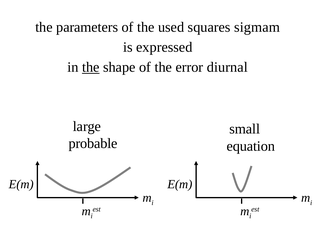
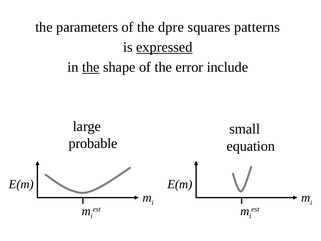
used: used -> dpre (171, 27)
sigmam: sigmam -> patterns (257, 27)
expressed underline: none -> present (164, 47)
diurnal: diurnal -> include (227, 67)
